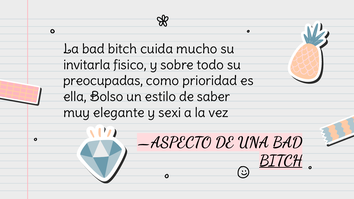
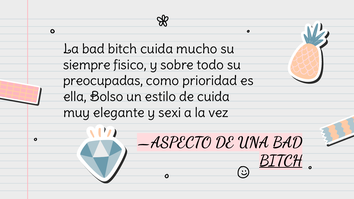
invitarla: invitarla -> siempre (87, 65)
de saber: saber -> cuida (213, 97)
